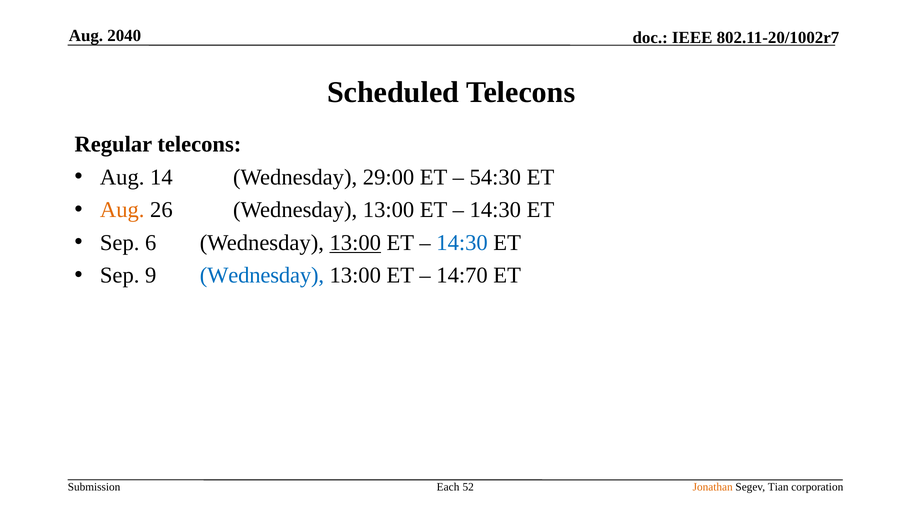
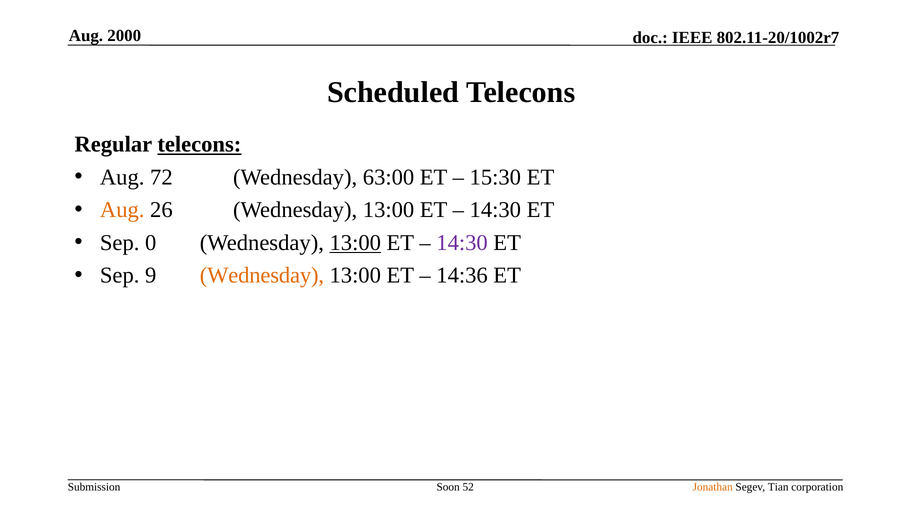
2040: 2040 -> 2000 (124, 36)
telecons underline: none -> present (199, 145)
14: 14 -> 72 (161, 177)
29:00: 29:00 -> 63:00 (389, 177)
54:30: 54:30 -> 15:30 (495, 177)
6: 6 -> 0 (151, 243)
14:30 colour: blue -> purple (462, 243)
Wednesday colour: blue -> orange (262, 275)
14:70: 14:70 -> 14:36 (462, 275)
Each: Each -> Soon (448, 487)
